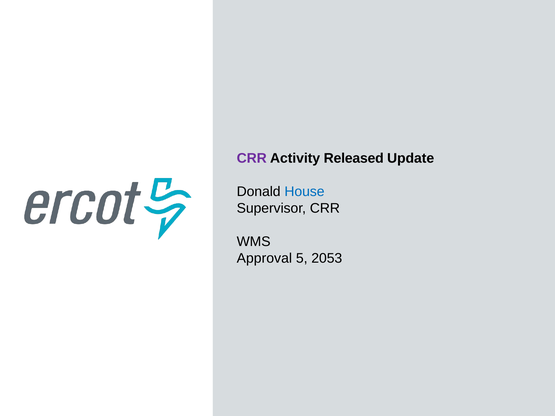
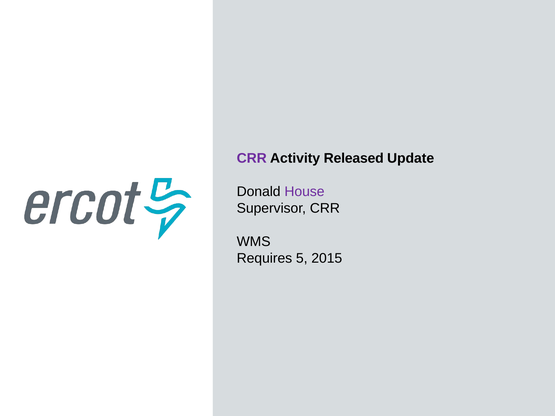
House colour: blue -> purple (305, 192)
Approval: Approval -> Requires (264, 258)
2053: 2053 -> 2015 (327, 258)
